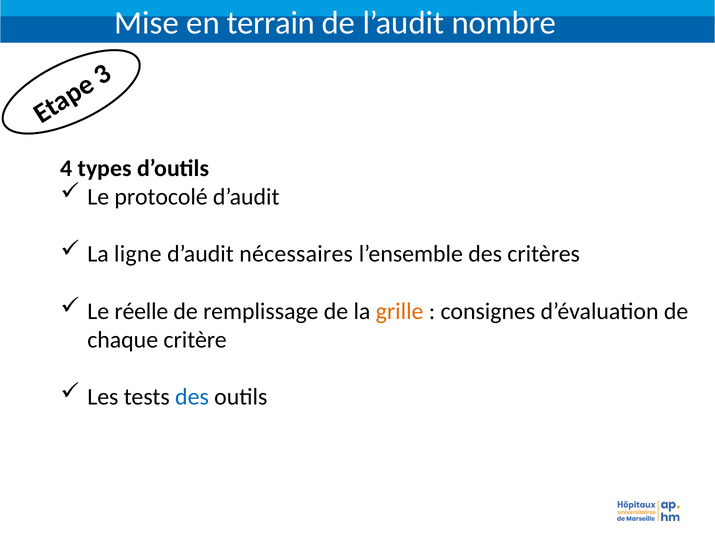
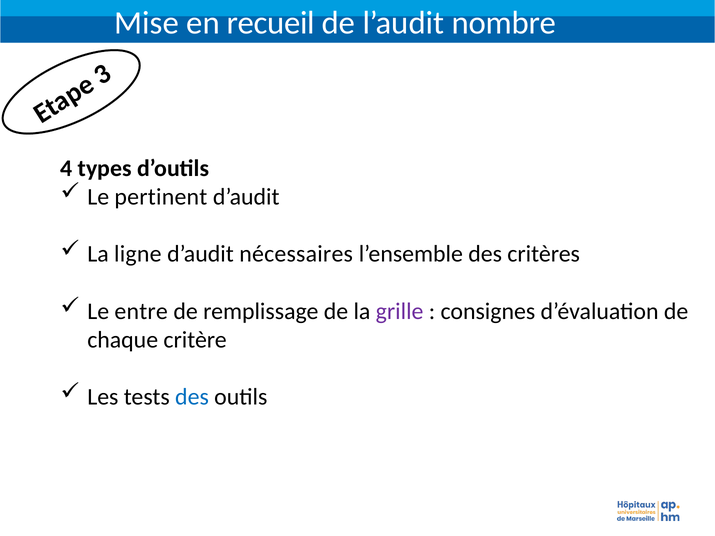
terrain: terrain -> recueil (271, 23)
protocolé: protocolé -> pertinent (161, 197)
réelle: réelle -> entre (141, 311)
grille colour: orange -> purple (400, 311)
